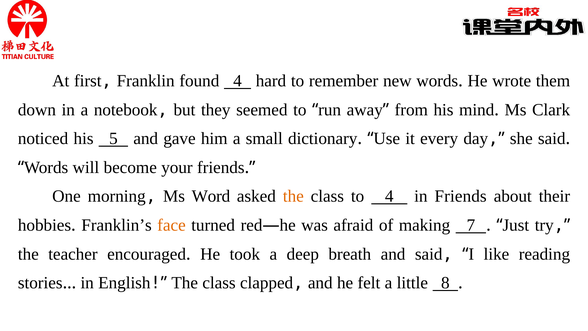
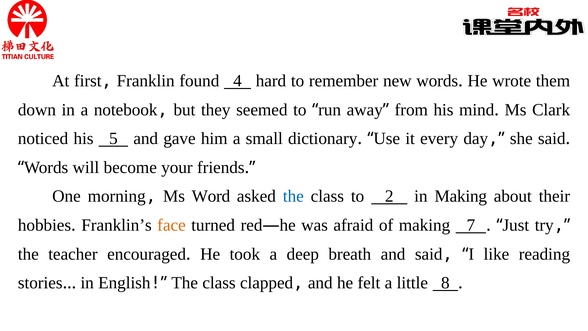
the colour: orange -> blue (293, 196)
to 4: 4 -> 2 (389, 196)
in Friends: Friends -> Making (461, 196)
